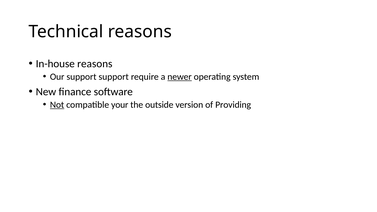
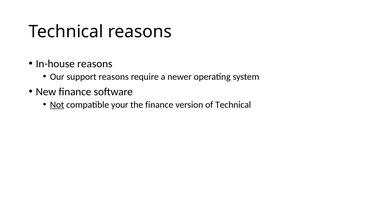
support support: support -> reasons (114, 77)
newer underline: present -> none (180, 77)
the outside: outside -> finance (159, 105)
of Providing: Providing -> Technical (233, 105)
